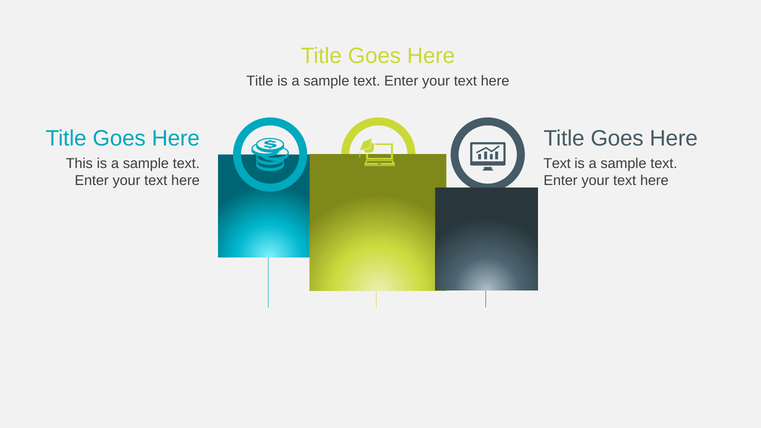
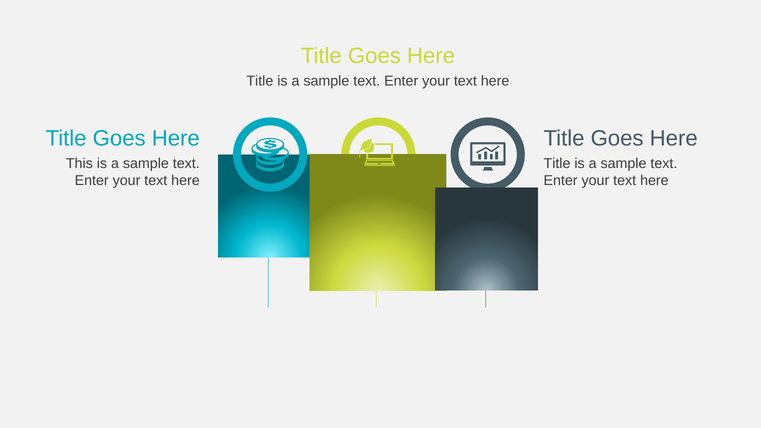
Text: Text -> Title (557, 164)
